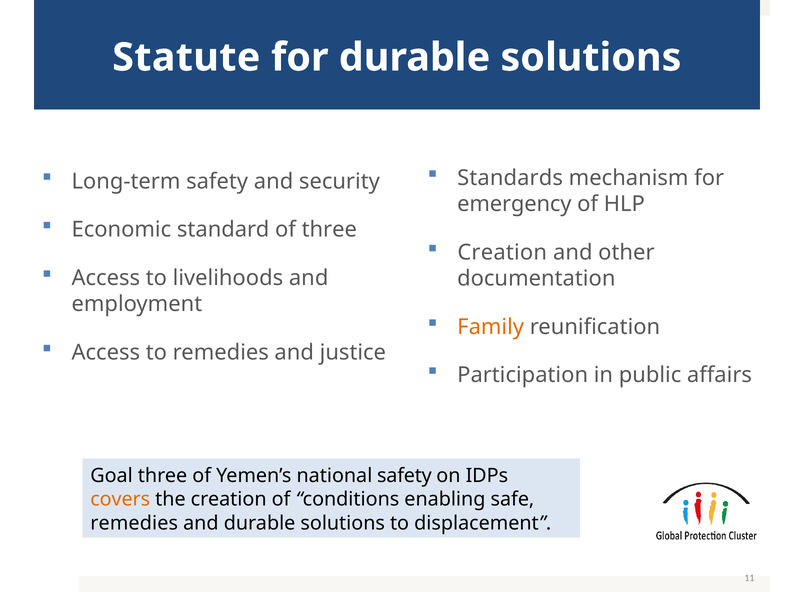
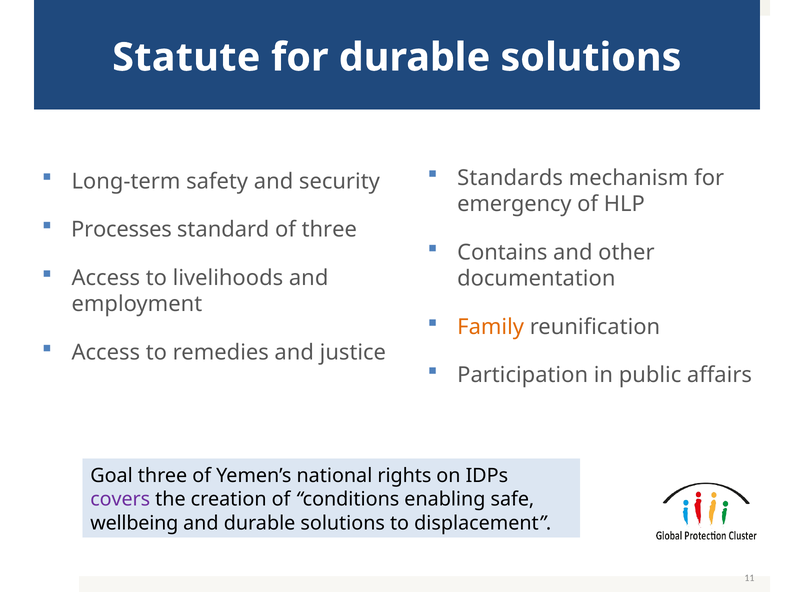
Economic: Economic -> Processes (121, 230)
Creation: Creation -> Contains (502, 253)
national safety: safety -> rights (404, 476)
covers colour: orange -> purple (120, 500)
remedies: remedies -> wellbeing (134, 524)
